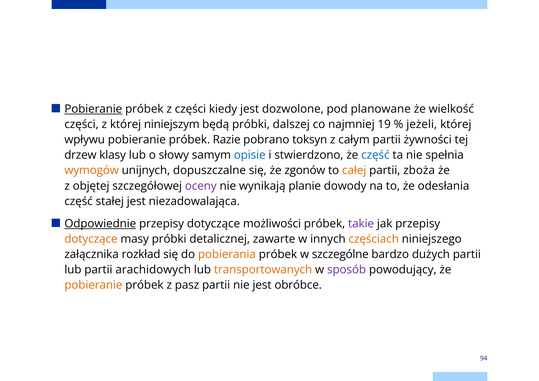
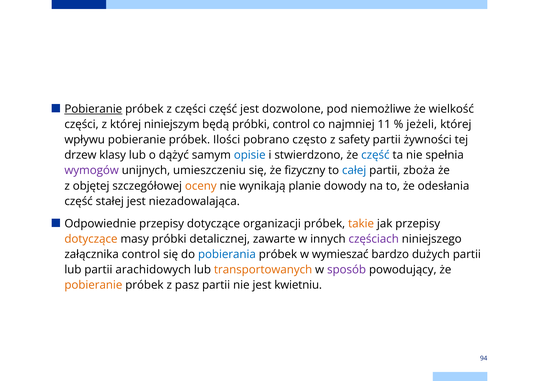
części kiedy: kiedy -> część (223, 109)
planowane: planowane -> niemożliwe (381, 109)
próbki dalszej: dalszej -> control (291, 124)
19: 19 -> 11 (384, 124)
Razie: Razie -> Ilości (227, 140)
toksyn: toksyn -> często (310, 140)
całym: całym -> safety (354, 140)
słowy: słowy -> dążyć (174, 155)
wymogów colour: orange -> purple (92, 171)
dopuszczalne: dopuszczalne -> umieszczeniu (209, 171)
zgonów: zgonów -> fizyczny (305, 171)
całej colour: orange -> blue (354, 171)
oceny colour: purple -> orange (201, 186)
Odpowiednie underline: present -> none (100, 224)
możliwości: możliwości -> organizacji (272, 224)
takie colour: purple -> orange (361, 224)
częściach colour: orange -> purple (374, 239)
załącznika rozkład: rozkład -> control (141, 254)
pobierania colour: orange -> blue (227, 254)
szczególne: szczególne -> wymieszać (340, 254)
obróbce: obróbce -> kwietniu (298, 285)
